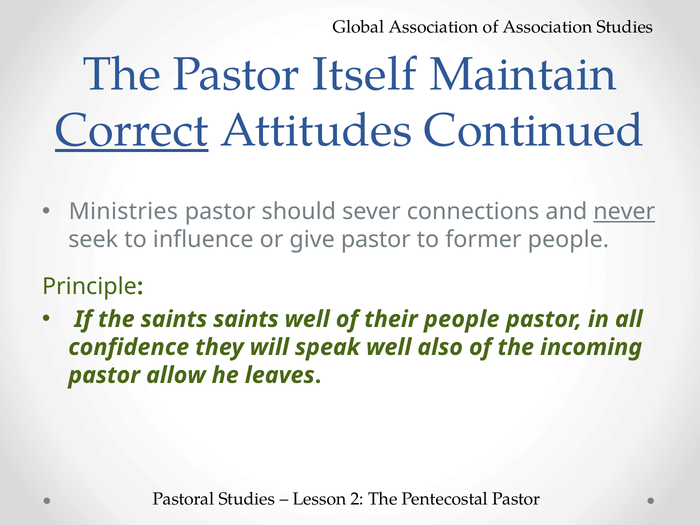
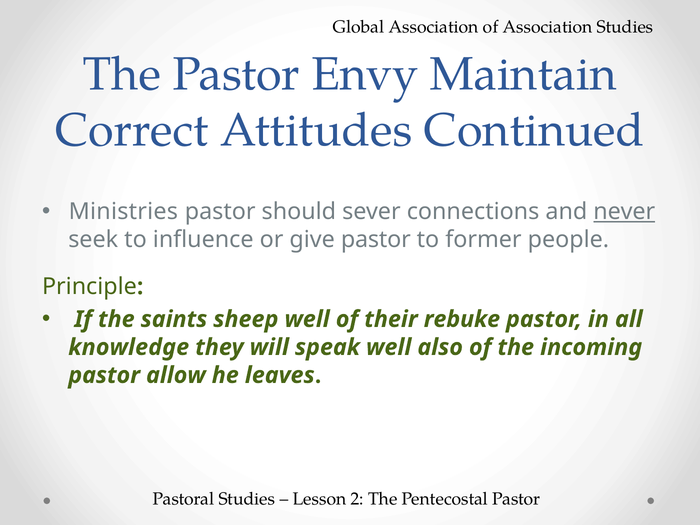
Itself: Itself -> Envy (365, 74)
Correct underline: present -> none (132, 131)
saints saints: saints -> sheep (246, 319)
their people: people -> rebuke (462, 319)
confidence: confidence -> knowledge (129, 347)
